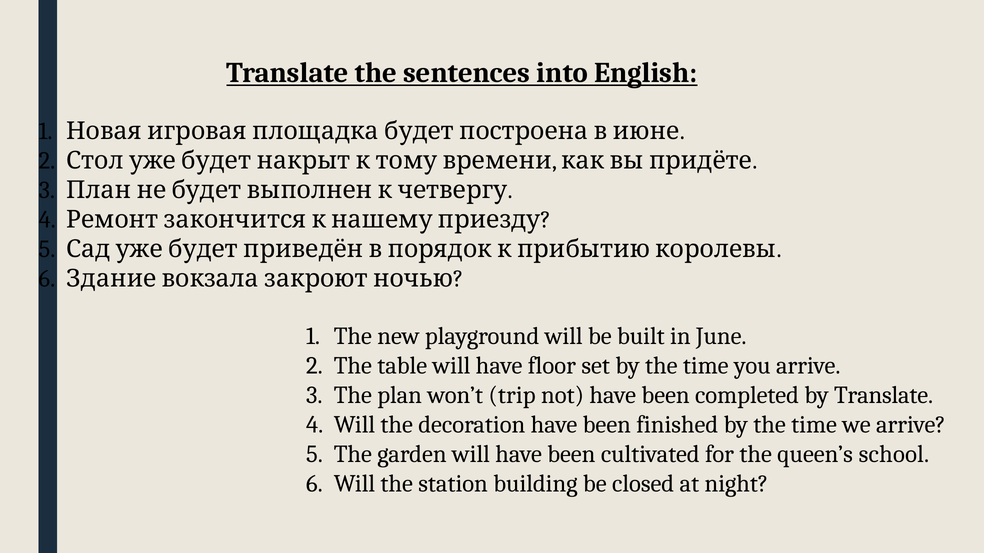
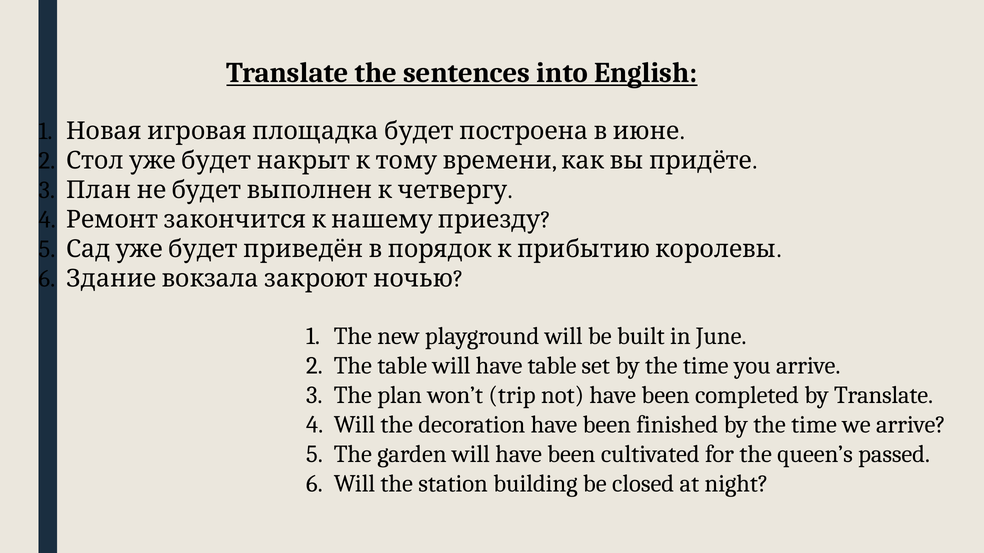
have floor: floor -> table (552, 366)
school: school -> passed (894, 455)
